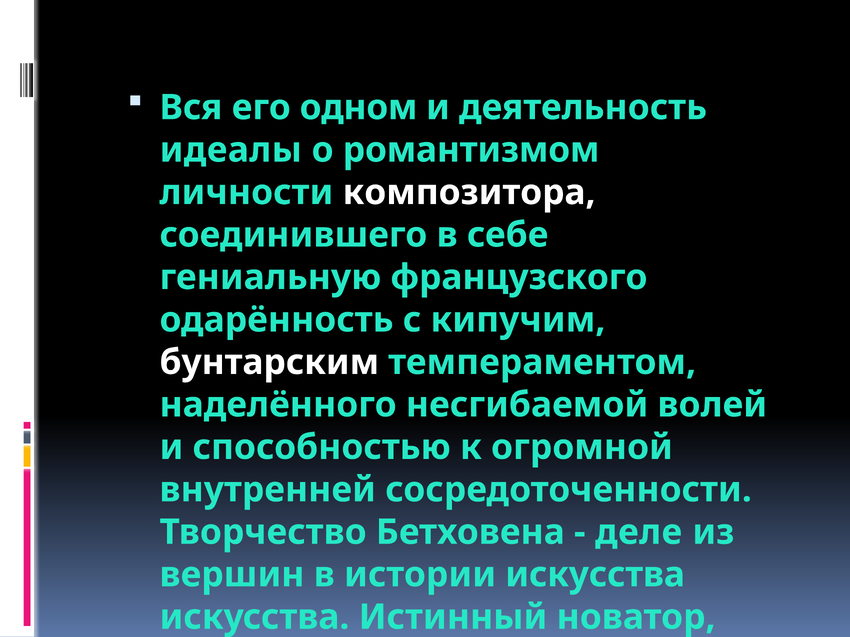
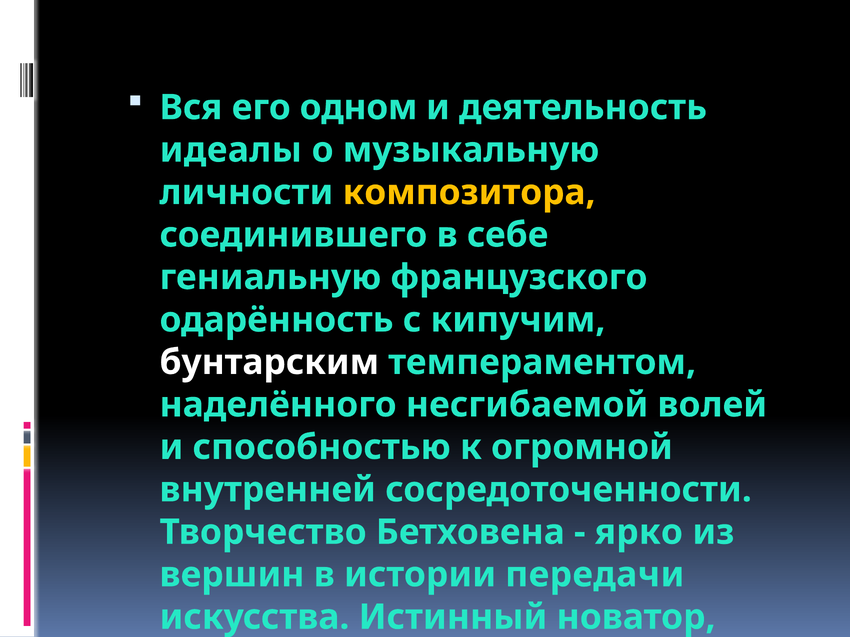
романтизмом: романтизмом -> музыкальную (471, 150)
композитора colour: white -> yellow (469, 193)
деле: деле -> ярко (639, 533)
истории искусства: искусства -> передачи (595, 575)
